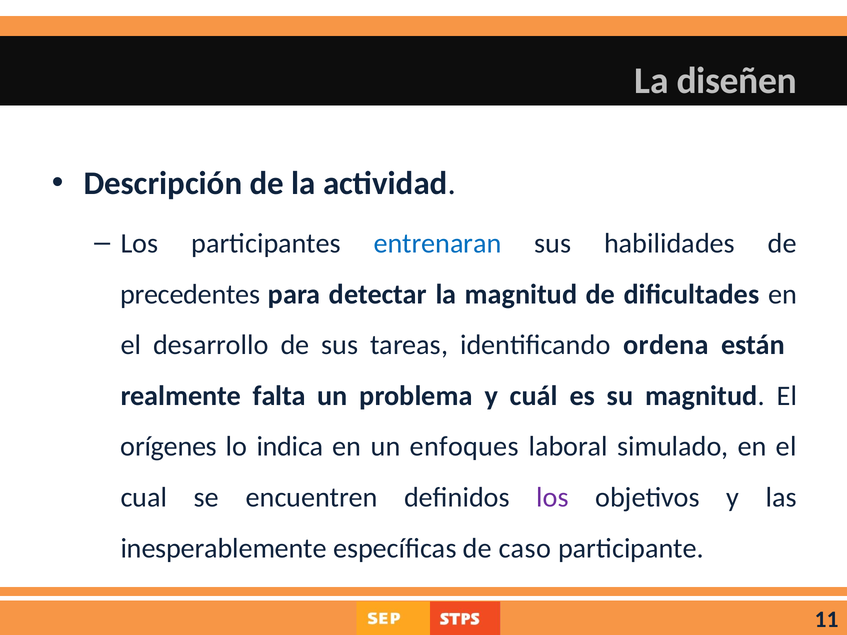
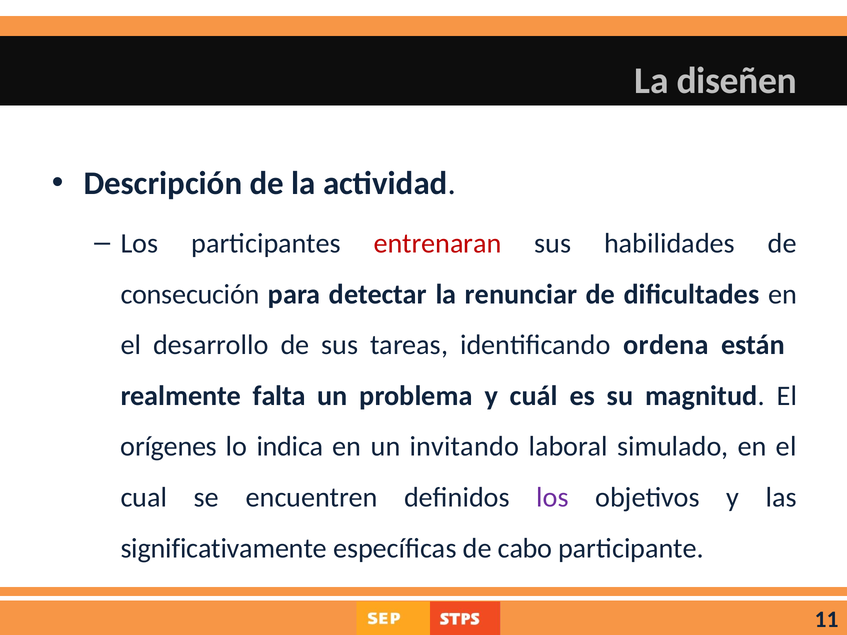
entrenaran colour: blue -> red (438, 244)
precedentes: precedentes -> consecución (190, 294)
la magnitud: magnitud -> renunciar (521, 294)
enfoques: enfoques -> invitando (464, 447)
inesperablemente: inesperablemente -> significativamente (224, 548)
caso: caso -> cabo (525, 548)
